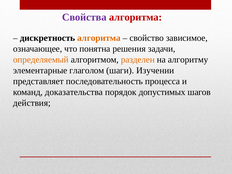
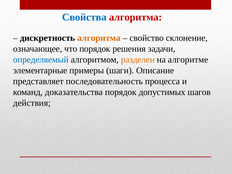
Свойства colour: purple -> blue (84, 17)
зависимое: зависимое -> склонение (187, 38)
что понятна: понятна -> порядок (95, 49)
определяемый colour: orange -> blue (41, 60)
алгоритму: алгоритму -> алгоритме (188, 60)
глаголом: глаголом -> примеры (87, 70)
Изучении: Изучении -> Описание (155, 70)
